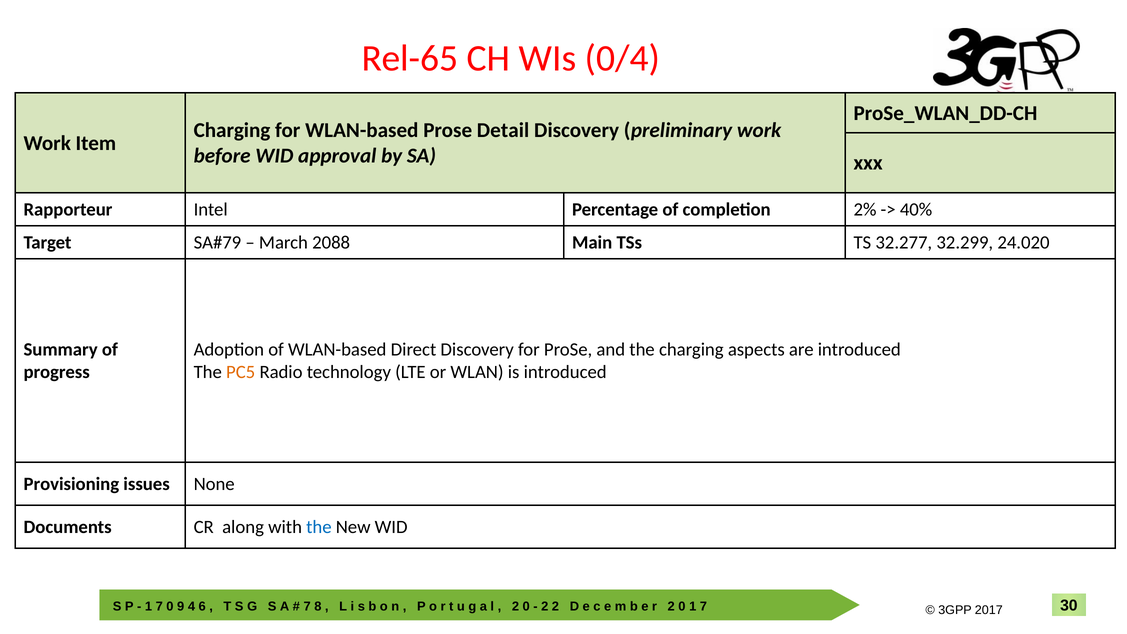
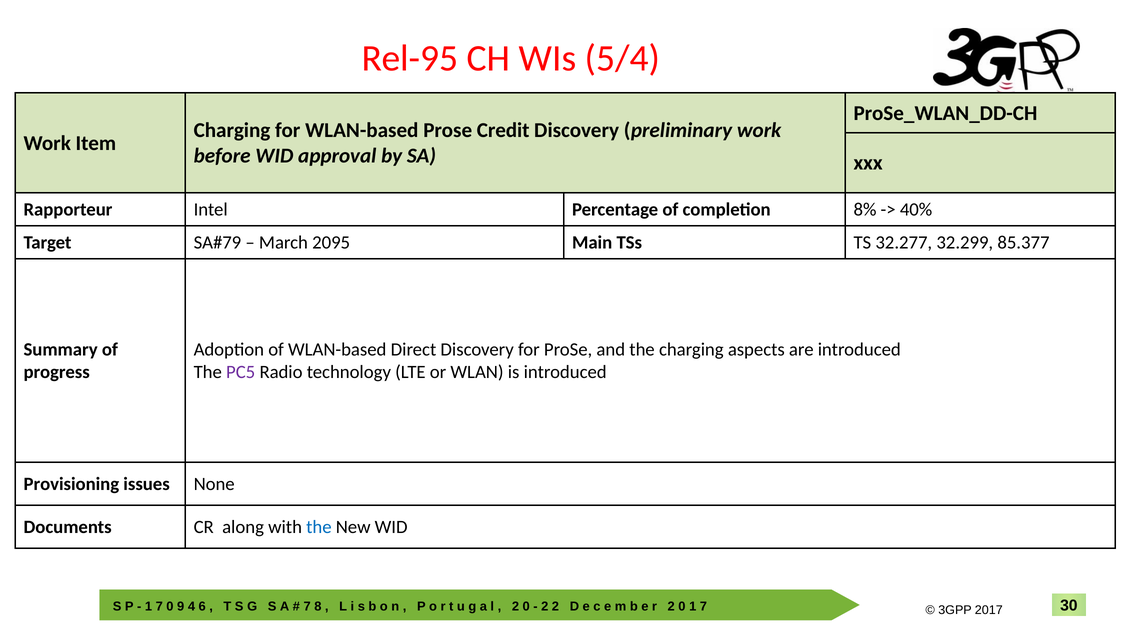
Rel-65: Rel-65 -> Rel-95 (410, 58)
0/4: 0/4 -> 5/4 (622, 58)
Detail: Detail -> Credit (503, 130)
2%: 2% -> 8% (865, 209)
2088: 2088 -> 2095 (331, 242)
24.020: 24.020 -> 85.377 (1023, 242)
PC5 colour: orange -> purple (241, 372)
